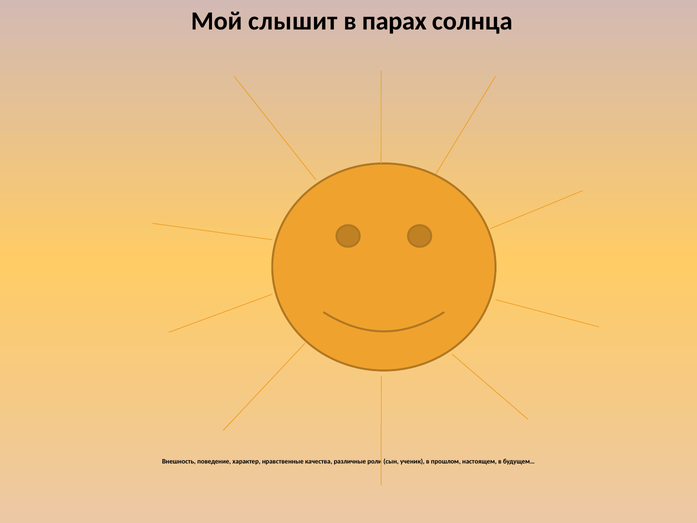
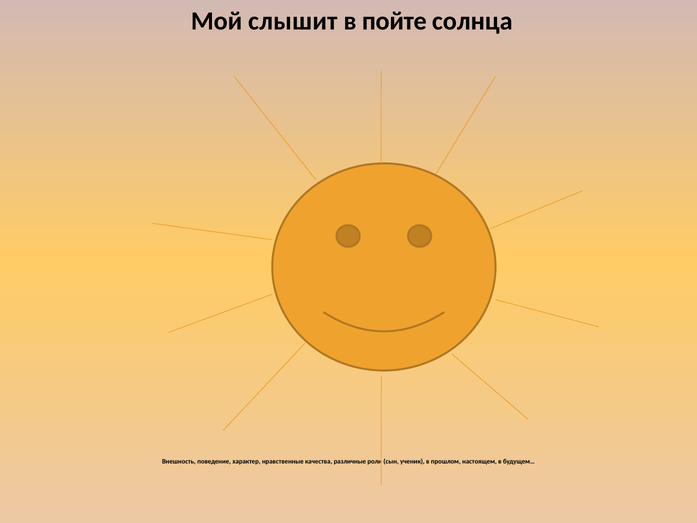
парах: парах -> пойте (394, 21)
